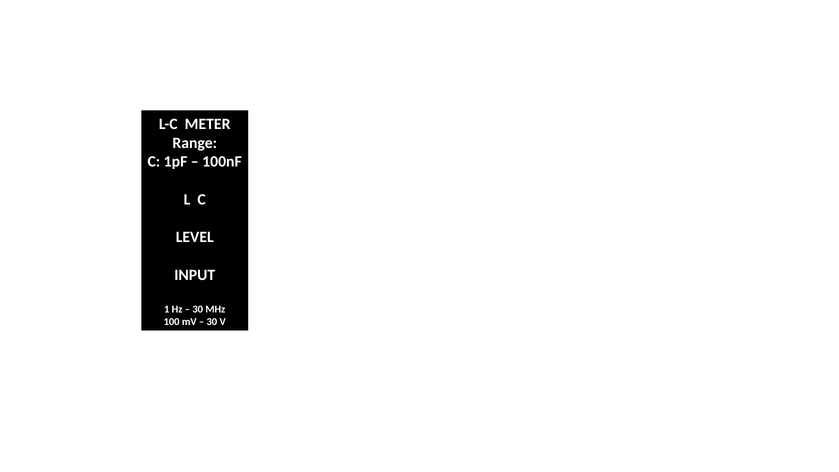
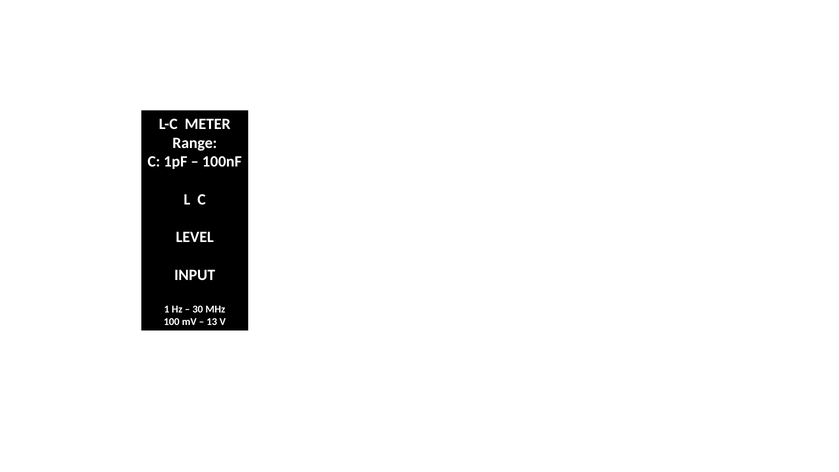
30: 30 -> 13 (212, 322)
